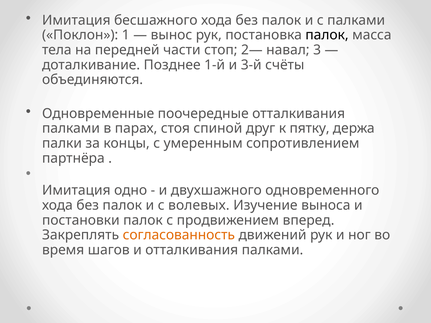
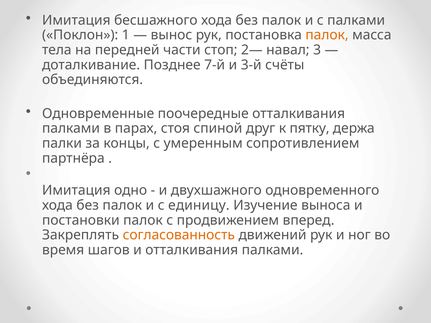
палок colour: black -> orange (327, 35)
1-й: 1-й -> 7-й (215, 65)
волевых: волевых -> единицу (199, 205)
